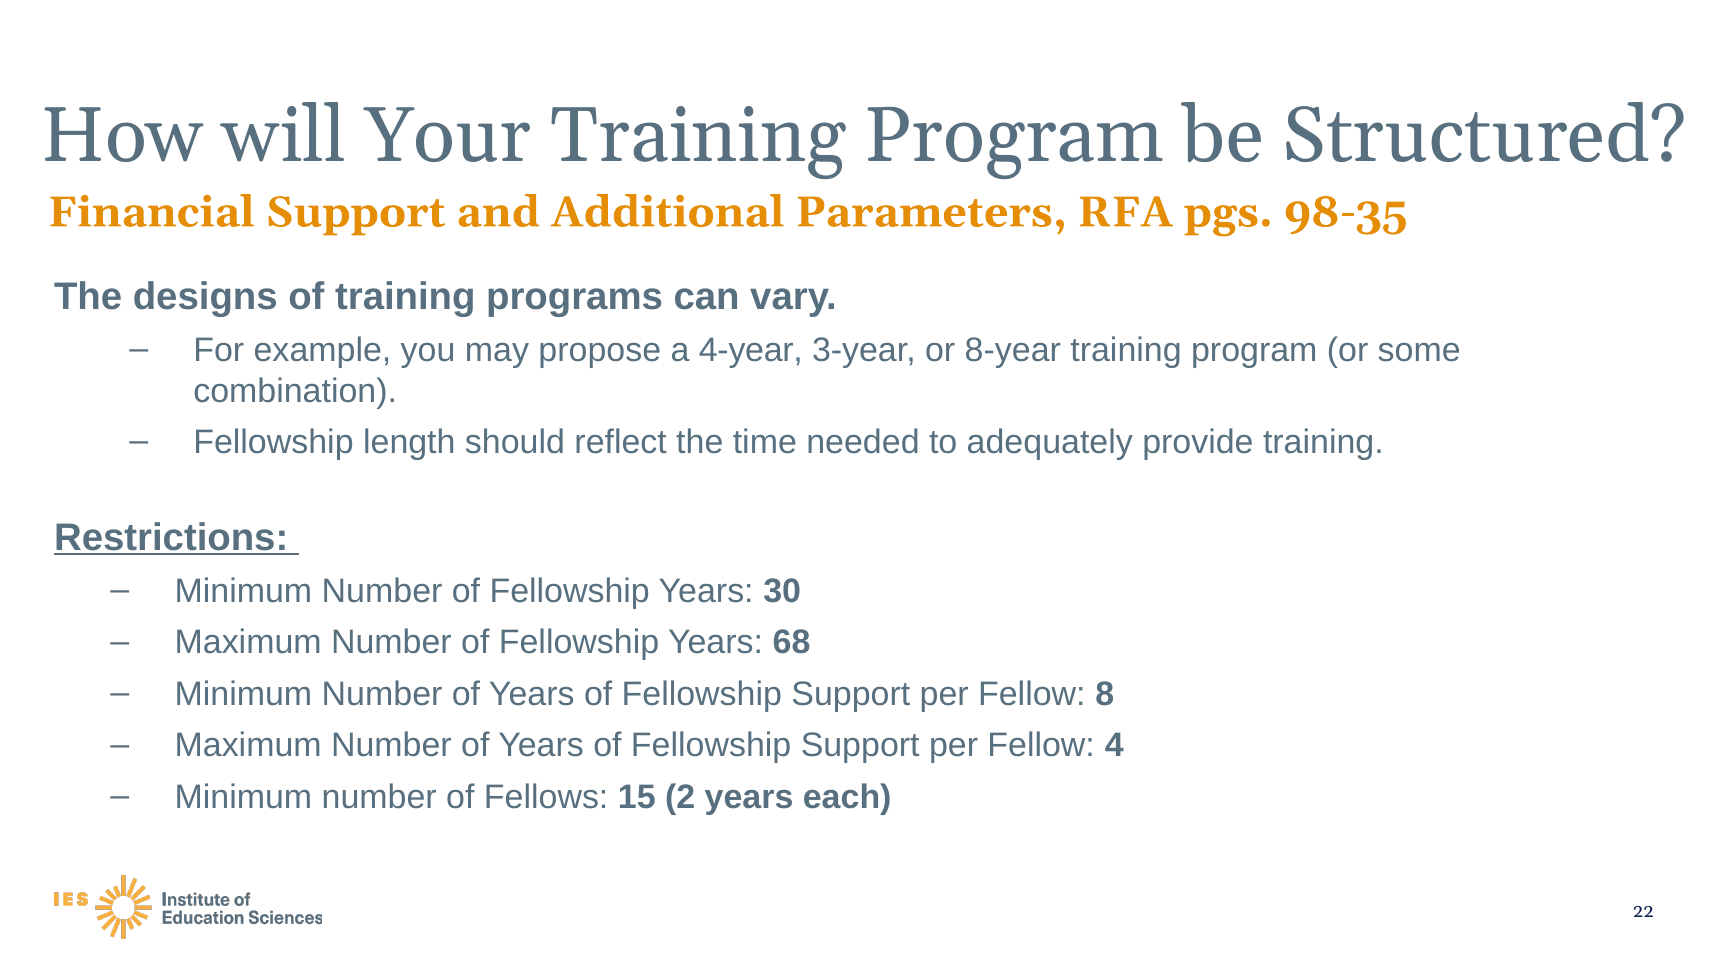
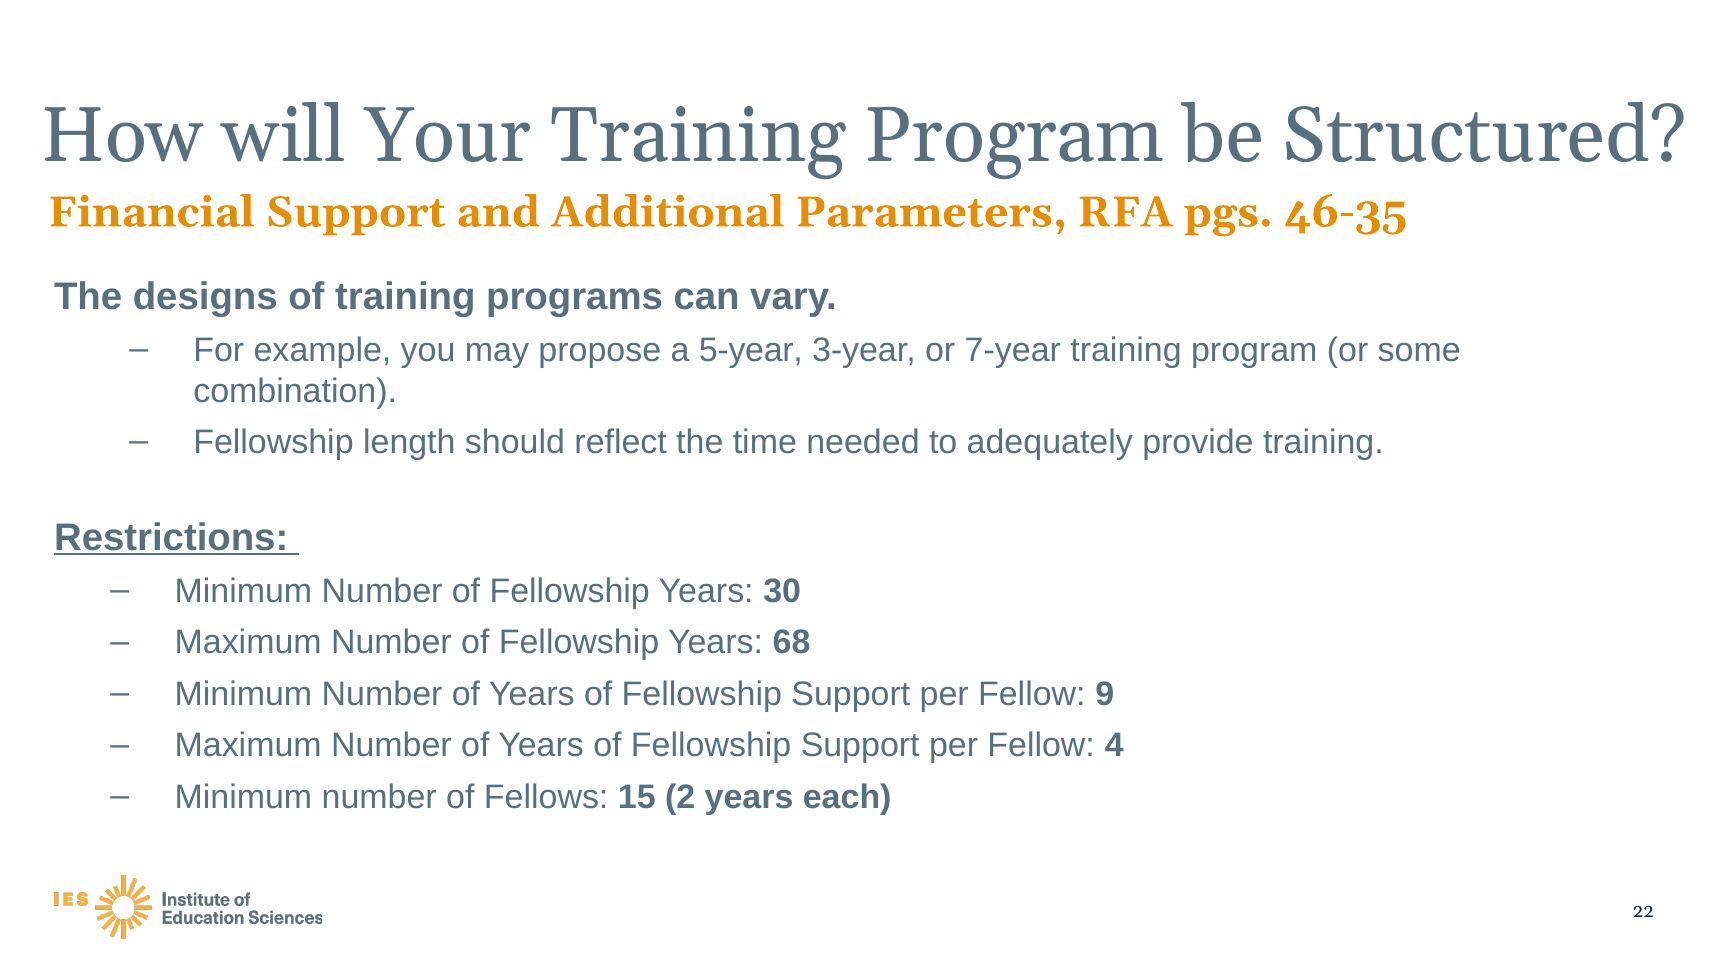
98-35: 98-35 -> 46-35 (1345, 212)
4-year: 4-year -> 5-year (751, 350)
8-year: 8-year -> 7-year (1013, 350)
8: 8 -> 9 (1105, 694)
